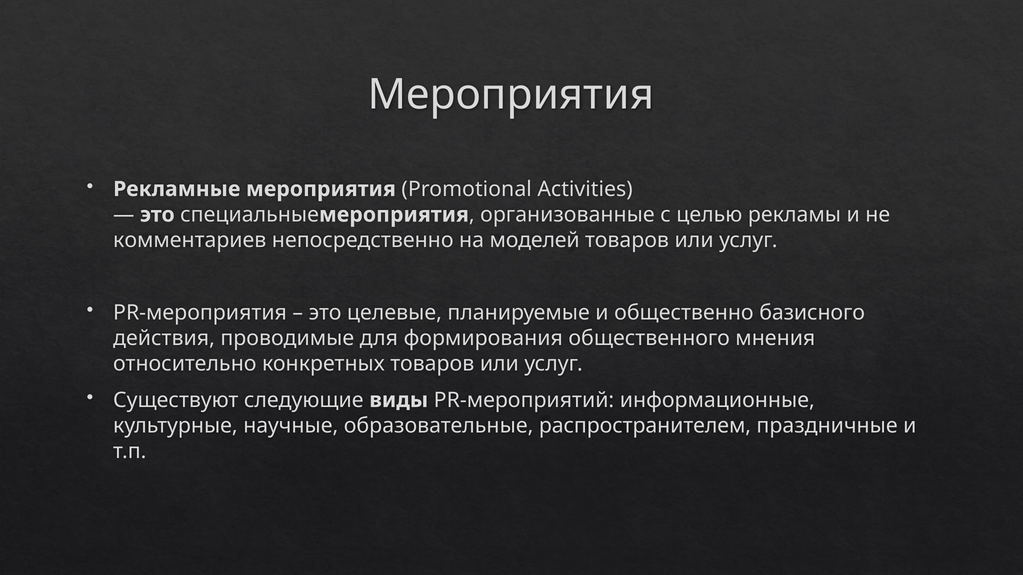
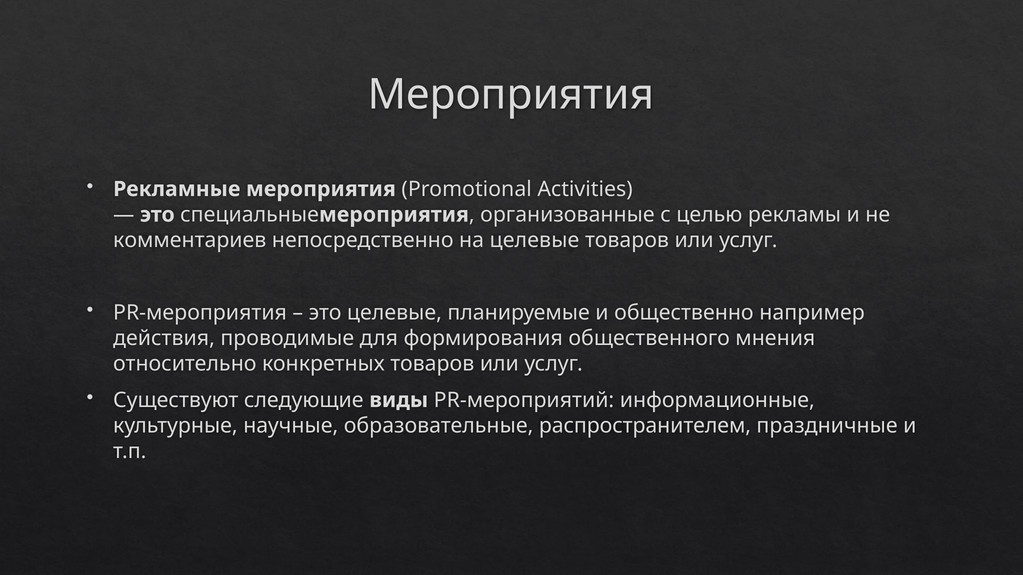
на моделей: моделей -> целевые (534, 240)
базисного: базисного -> например (812, 313)
